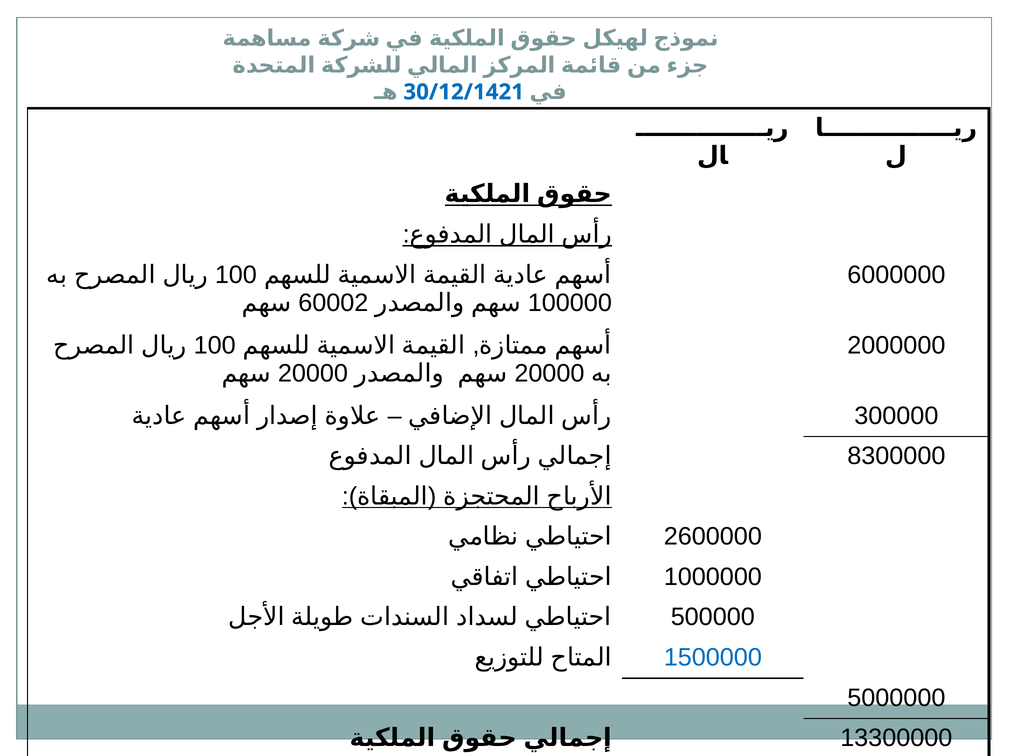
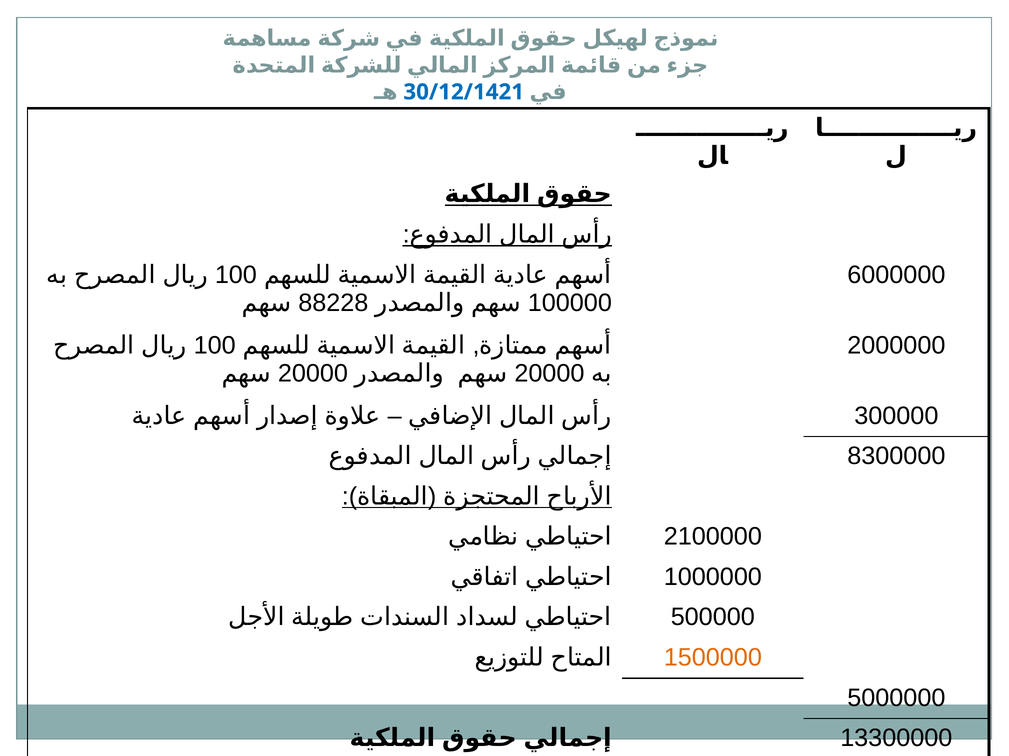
60002: 60002 -> 88228 (333, 303)
2600000: 2600000 -> 2100000 (713, 537)
1500000 colour: blue -> orange (713, 658)
